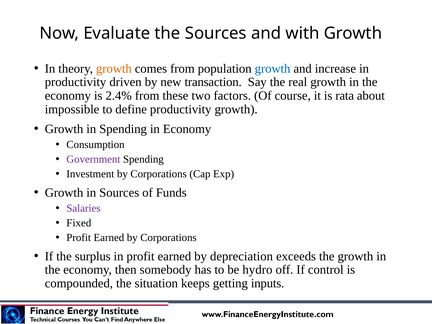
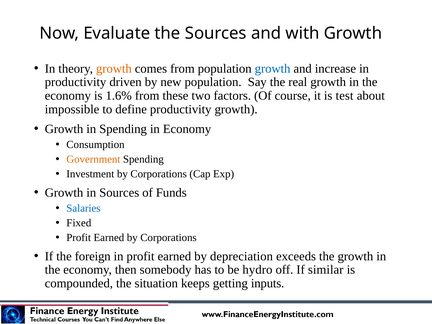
new transaction: transaction -> population (213, 82)
2.4%: 2.4% -> 1.6% (119, 96)
rata: rata -> test (345, 96)
Government colour: purple -> orange (93, 159)
Salaries colour: purple -> blue (83, 208)
surplus: surplus -> foreign (93, 256)
control: control -> similar (326, 270)
